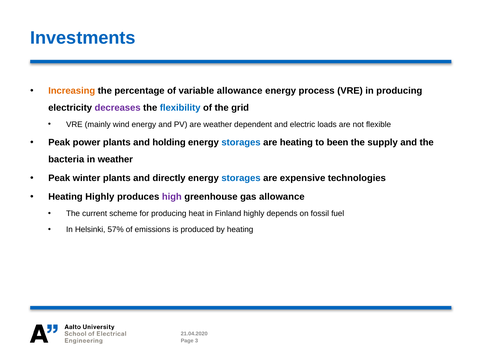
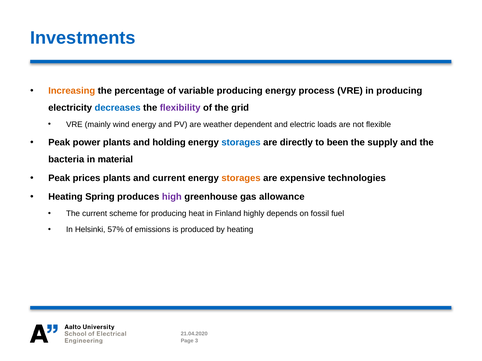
variable allowance: allowance -> producing (240, 91)
decreases colour: purple -> blue (118, 108)
flexibility colour: blue -> purple (180, 108)
are heating: heating -> directly (296, 143)
in weather: weather -> material (115, 160)
winter: winter -> prices (87, 178)
and directly: directly -> current (169, 178)
storages colour: blue -> orange (241, 178)
Heating Highly: Highly -> Spring (100, 197)
